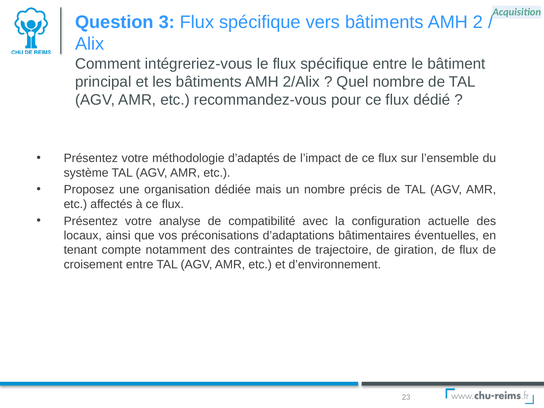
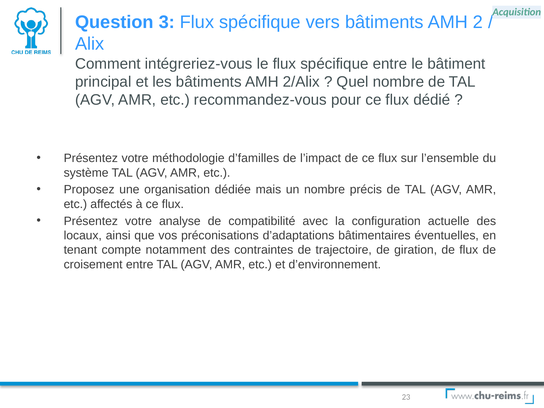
d’adaptés: d’adaptés -> d’familles (254, 158)
